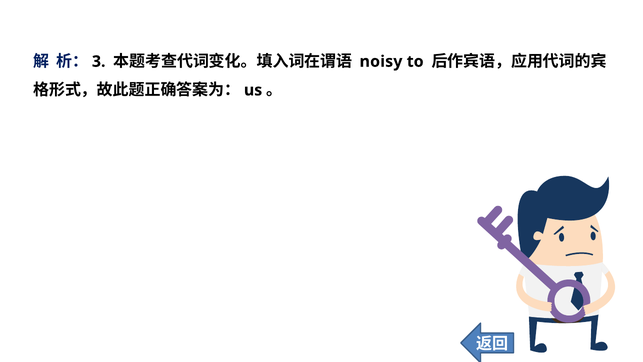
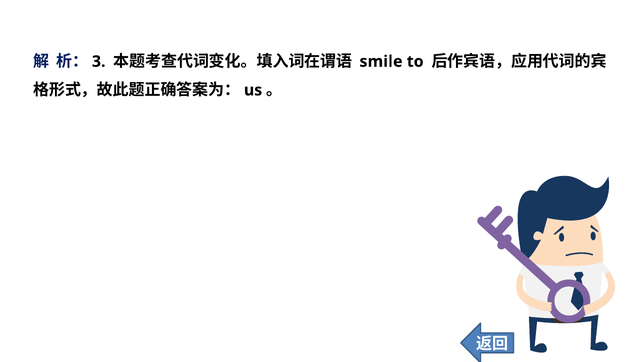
noisy: noisy -> smile (381, 61)
